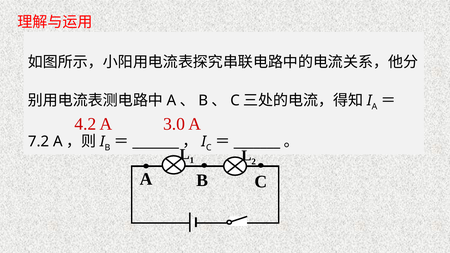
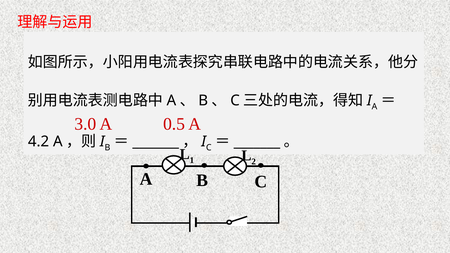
4.2: 4.2 -> 3.0 (85, 124)
3.0: 3.0 -> 0.5 (174, 124)
7.2: 7.2 -> 4.2 (39, 141)
